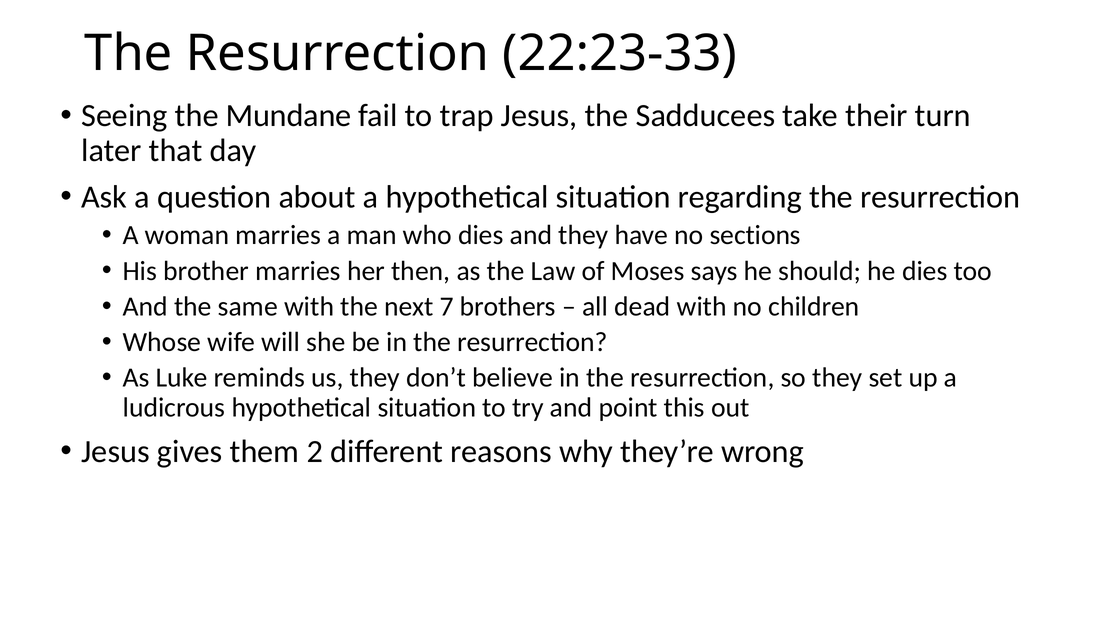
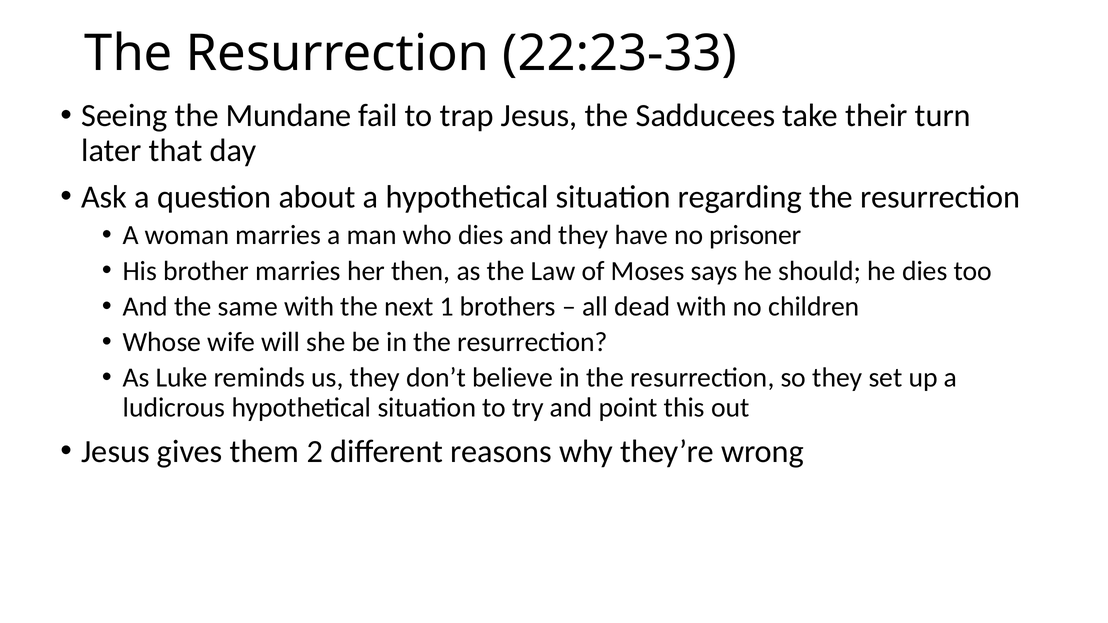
sections: sections -> prisoner (755, 235)
7: 7 -> 1 (447, 307)
